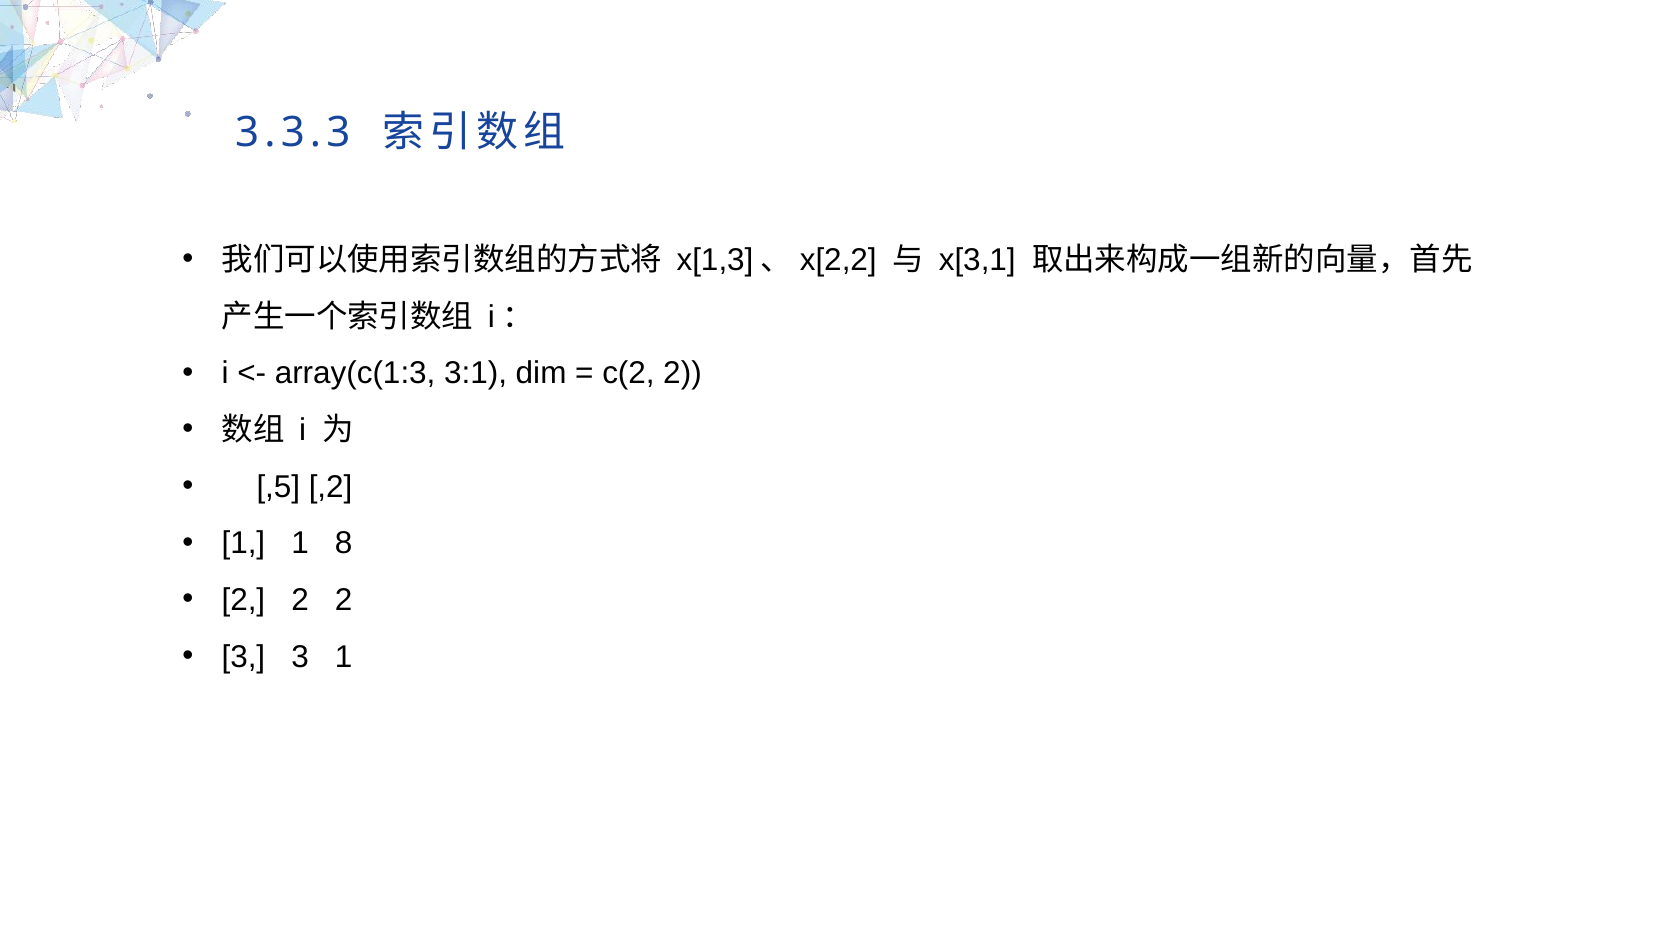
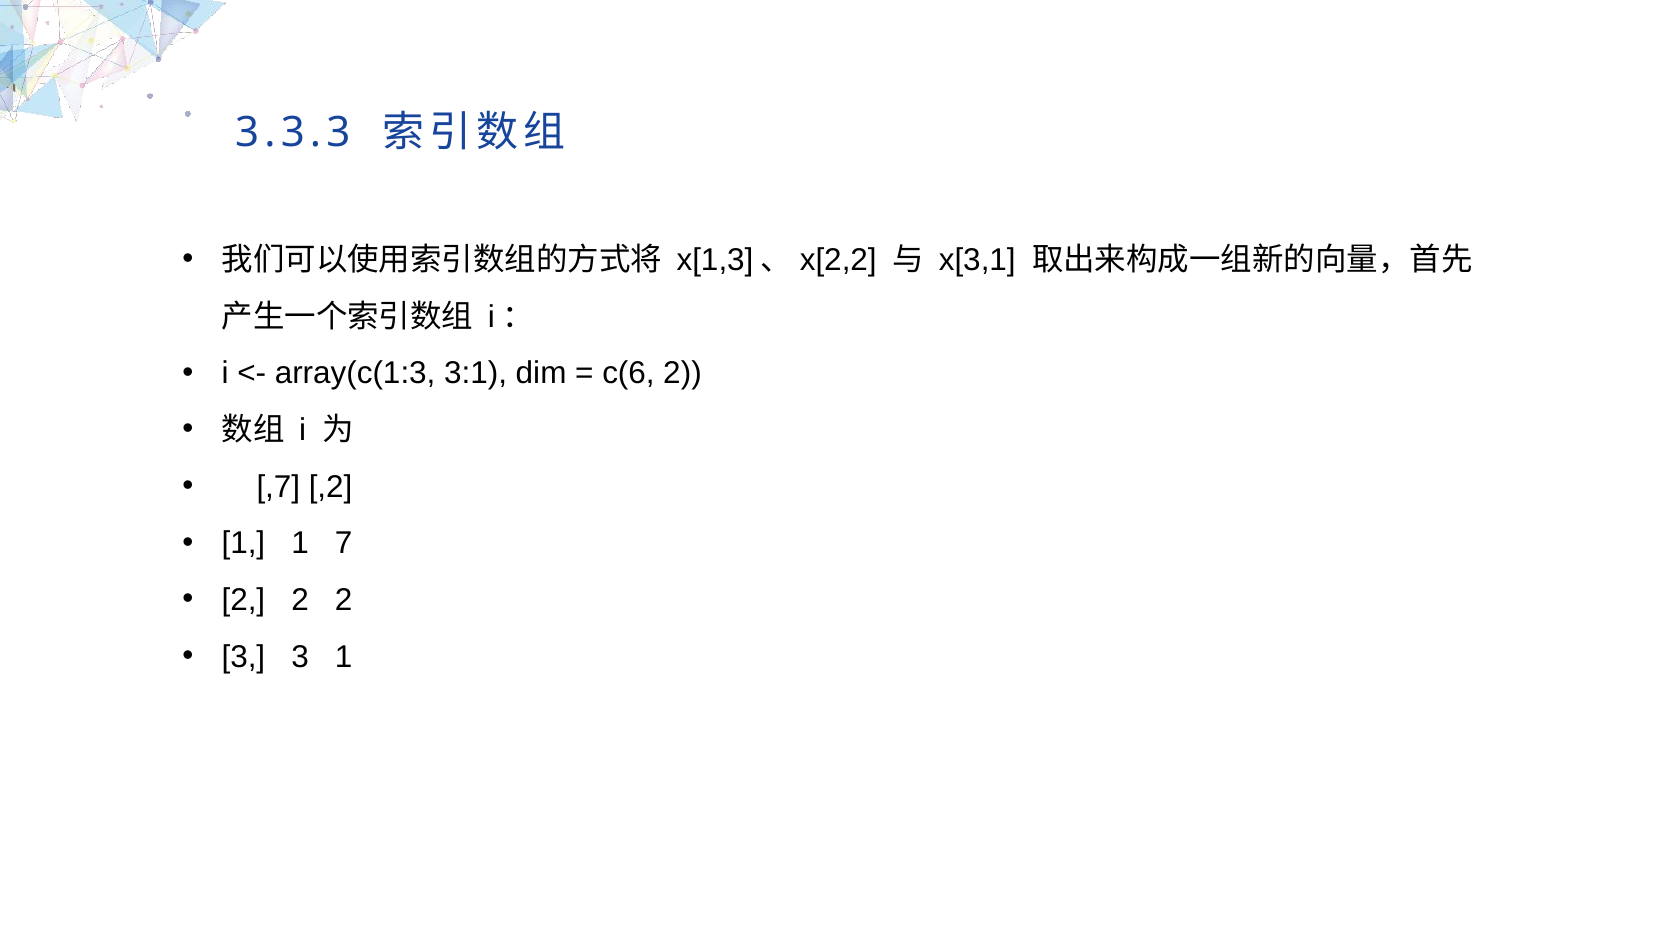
c(2: c(2 -> c(6 (628, 373)
,5: ,5 -> ,7 (278, 487)
8: 8 -> 7 (344, 543)
